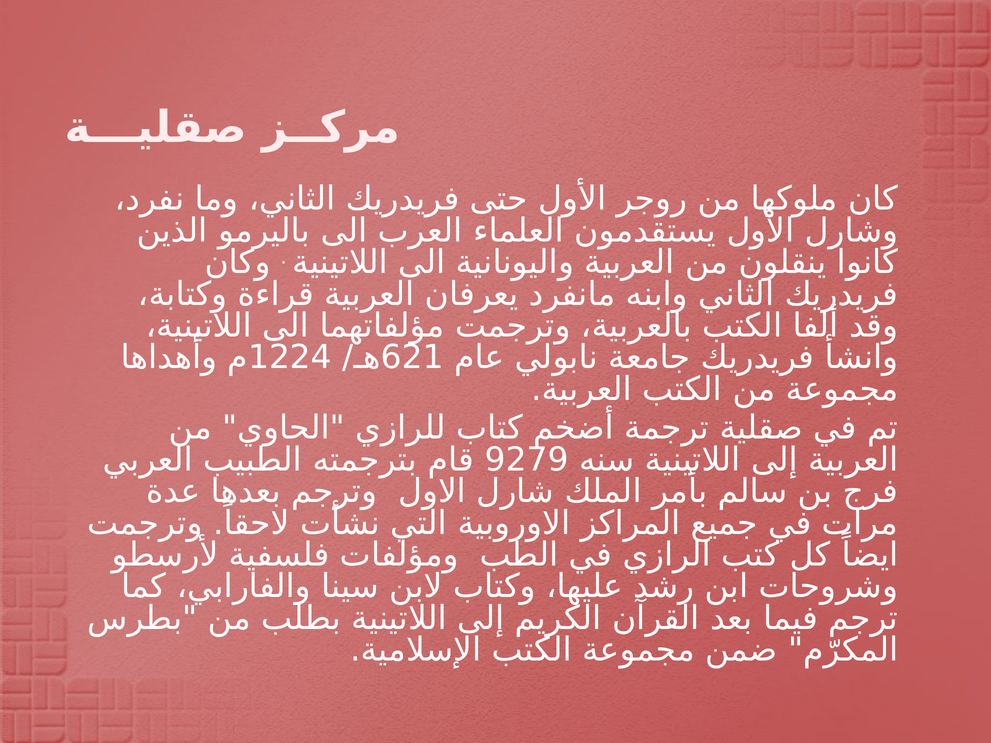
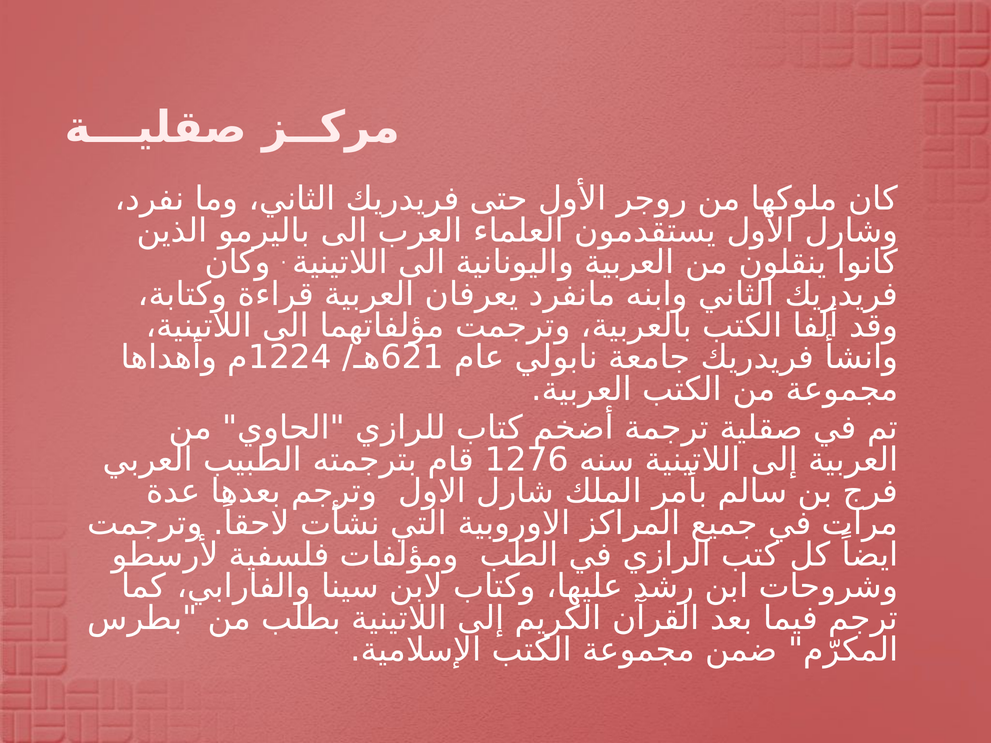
9279: 9279 -> 1276 (527, 460)
